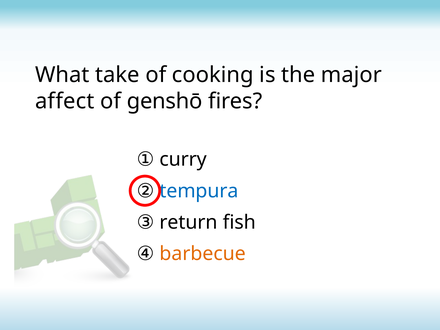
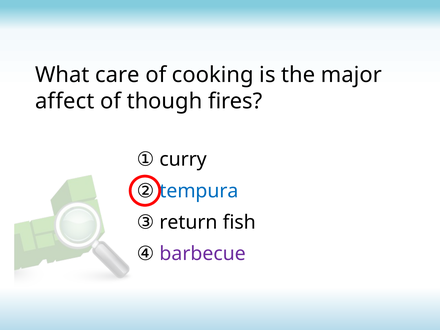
take: take -> care (117, 75)
genshō: genshō -> though (165, 101)
barbecue colour: orange -> purple (203, 254)
